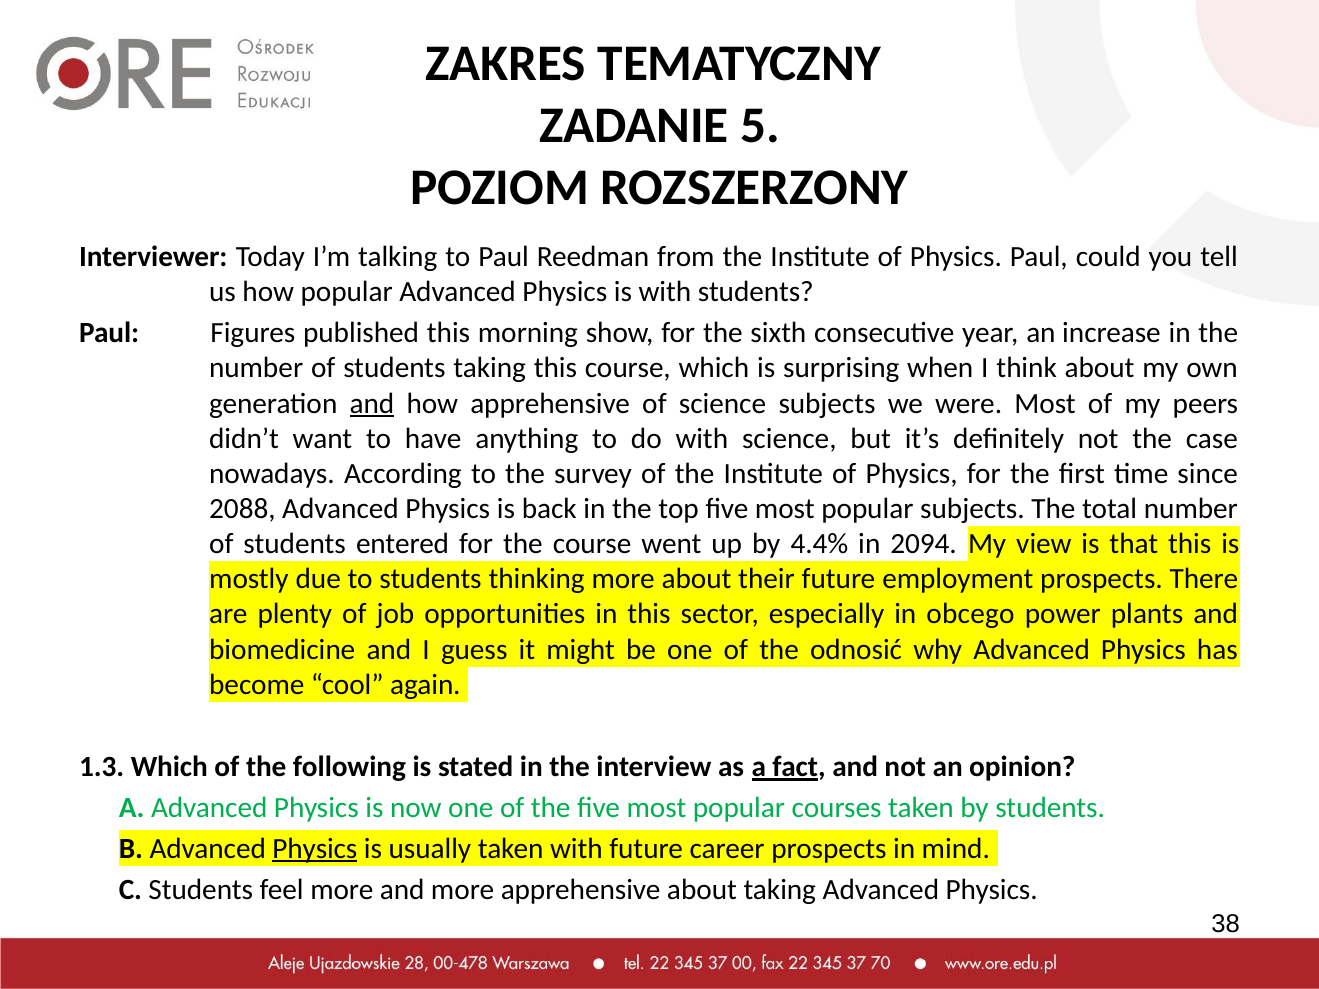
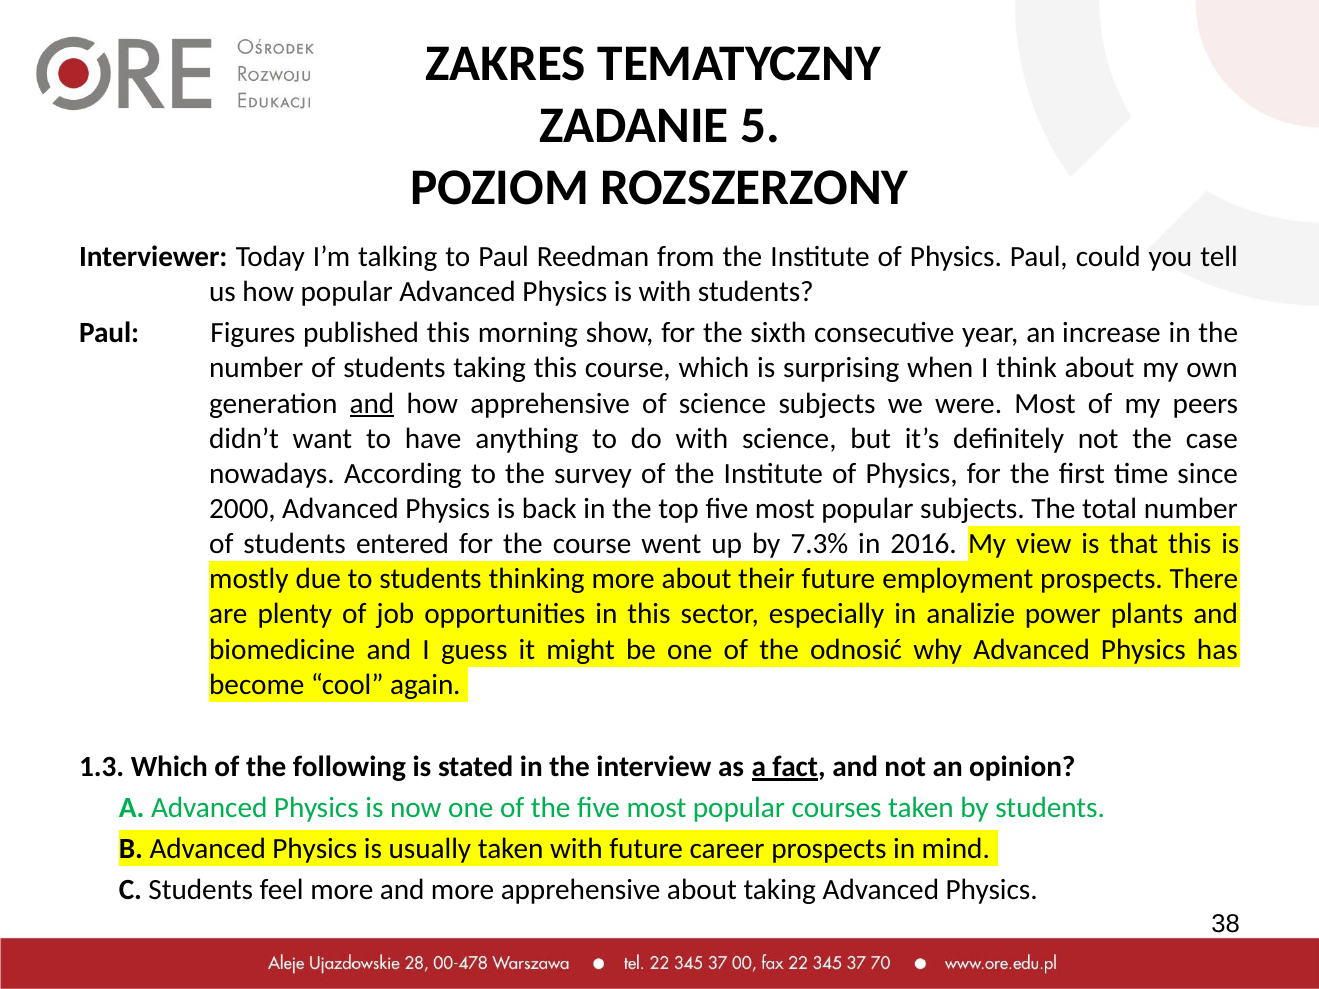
2088: 2088 -> 2000 (242, 509)
4.4%: 4.4% -> 7.3% (819, 544)
2094: 2094 -> 2016 (924, 544)
obcego: obcego -> analizie (971, 614)
Physics underline: present -> none (315, 849)
